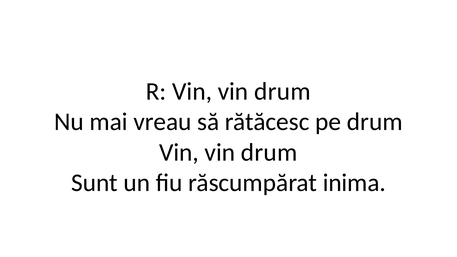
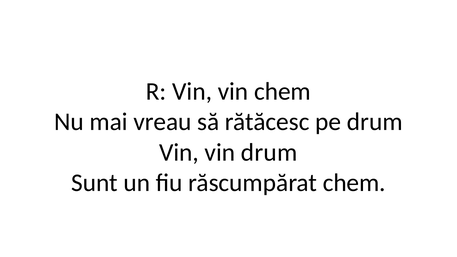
R Vin vin drum: drum -> chem (282, 91)
răscumpărat inima: inima -> chem (354, 183)
